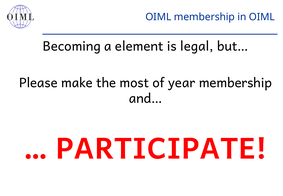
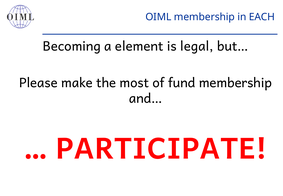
in OIML: OIML -> EACH (262, 17)
year: year -> fund (182, 83)
